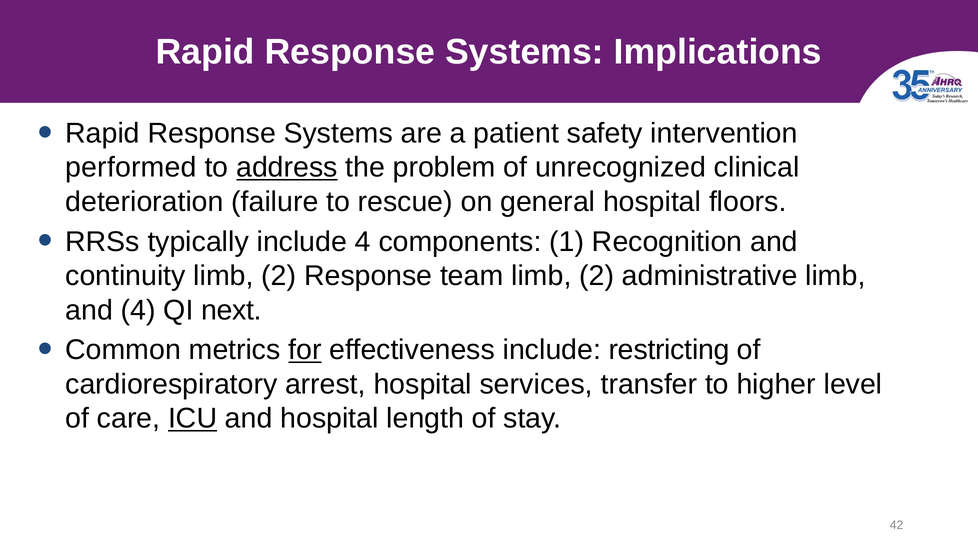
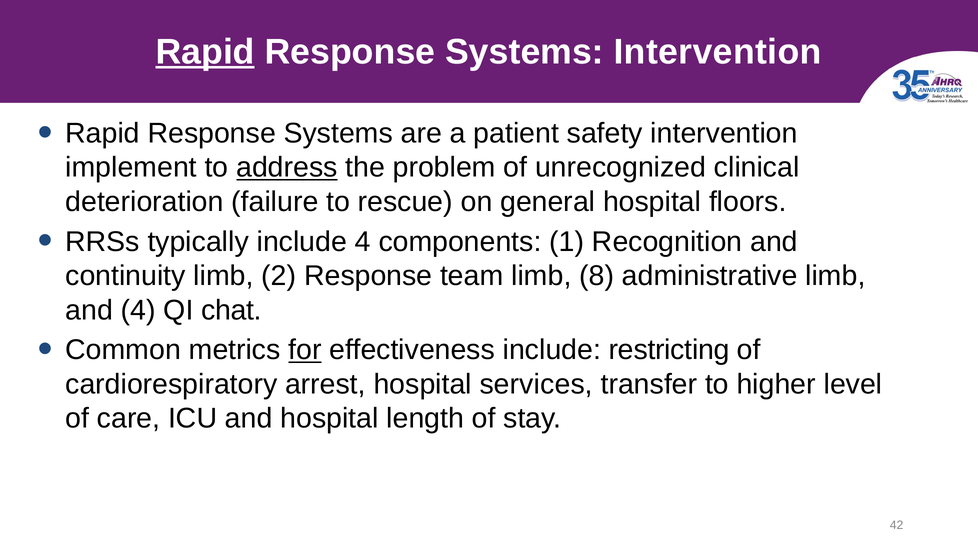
Rapid underline: none -> present (205, 52)
Systems Implications: Implications -> Intervention (718, 52)
performed: performed -> implement (131, 167)
team limb 2: 2 -> 8 (597, 276)
next: next -> chat (232, 310)
ICU underline: present -> none (193, 419)
